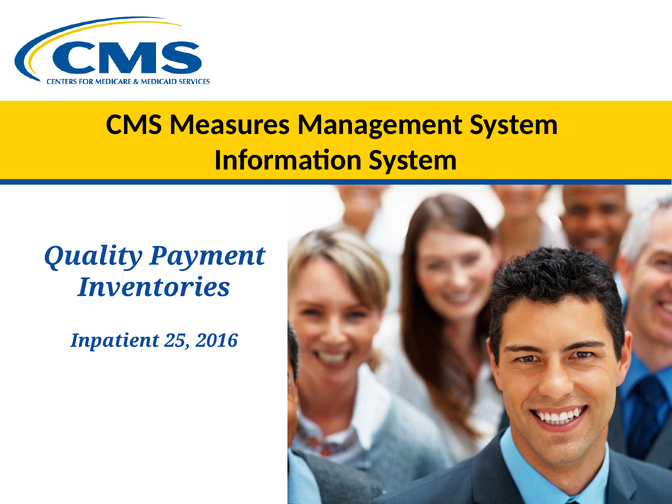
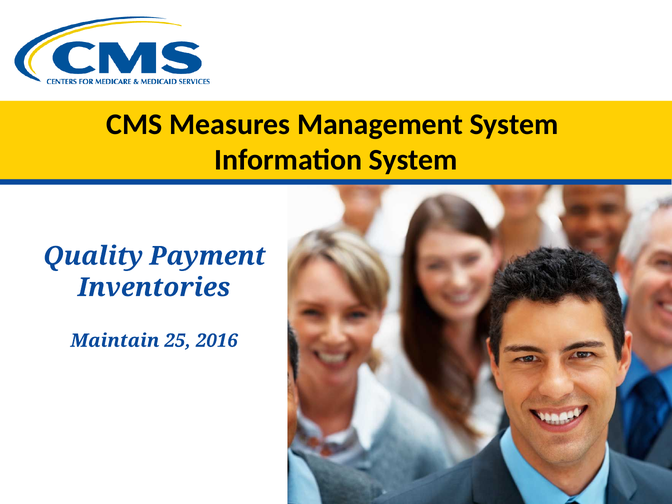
Inpatient: Inpatient -> Maintain (115, 341)
